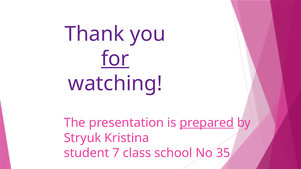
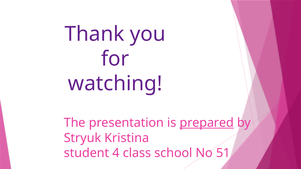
for underline: present -> none (115, 59)
7: 7 -> 4 (116, 153)
35: 35 -> 51 (223, 153)
